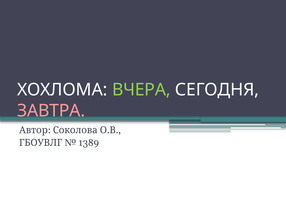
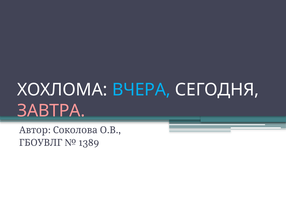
ВЧЕРА colour: light green -> light blue (141, 89)
